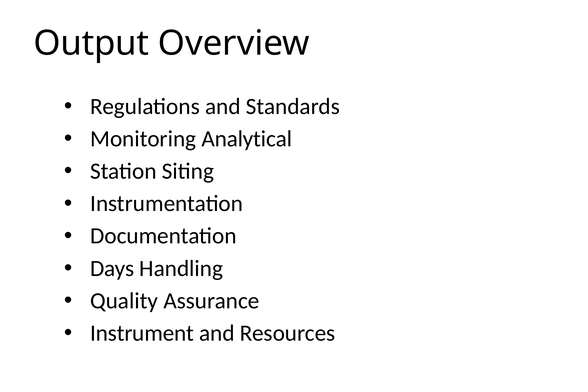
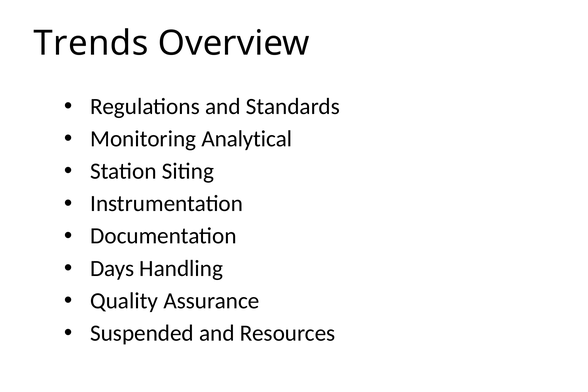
Output: Output -> Trends (91, 43)
Instrument: Instrument -> Suspended (142, 333)
